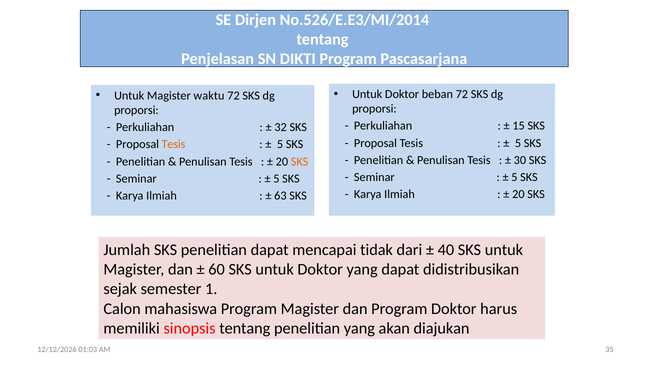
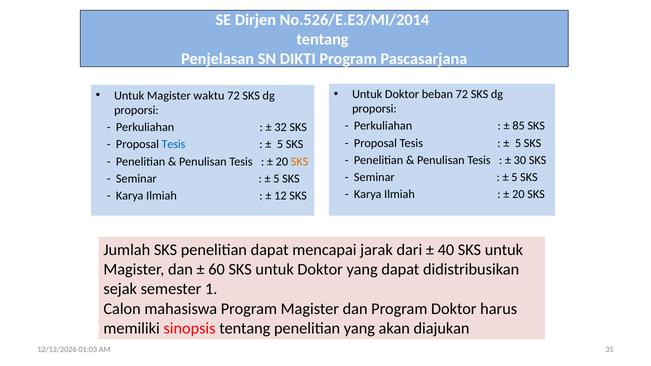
15: 15 -> 85 (519, 126)
Tesis colour: orange -> blue (173, 144)
63: 63 -> 12 (280, 196)
tidak: tidak -> jarak (377, 250)
